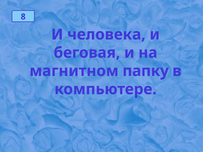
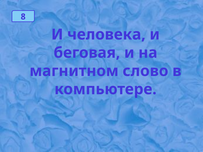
папку: папку -> слово (145, 71)
